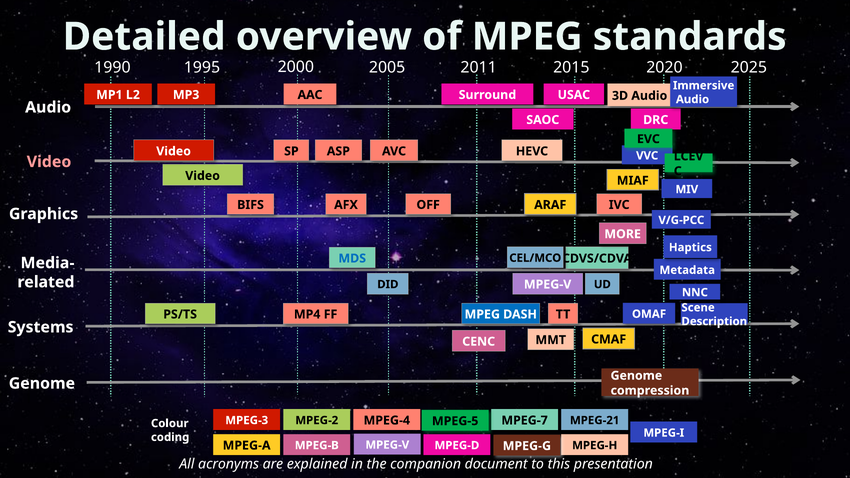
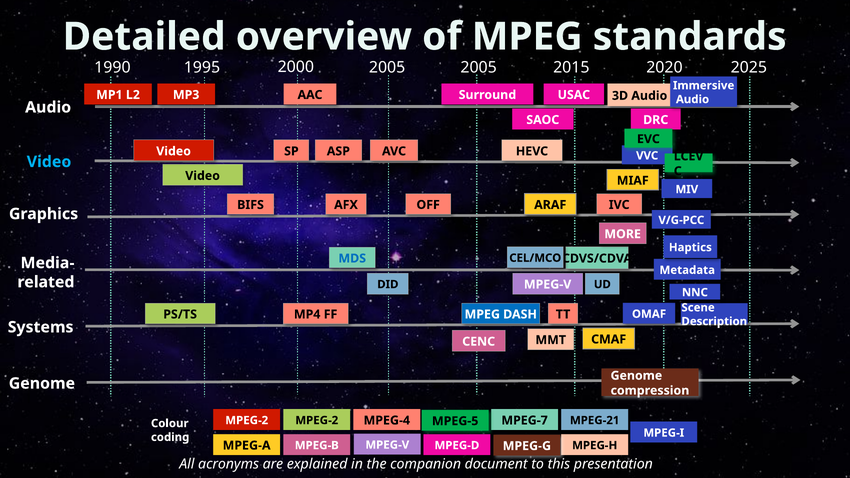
2011: 2011 -> 2005 (479, 67)
Video colour: pink -> light blue (49, 162)
MPEG-3: MPEG-3 -> MPEG-2 (247, 420)
